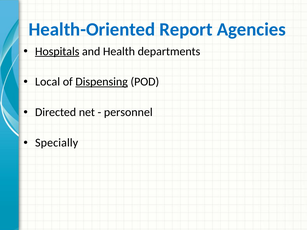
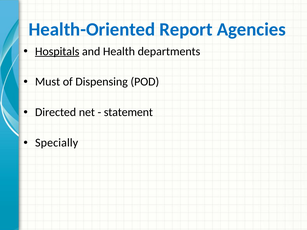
Local: Local -> Must (48, 82)
Dispensing underline: present -> none (102, 82)
personnel: personnel -> statement (128, 112)
